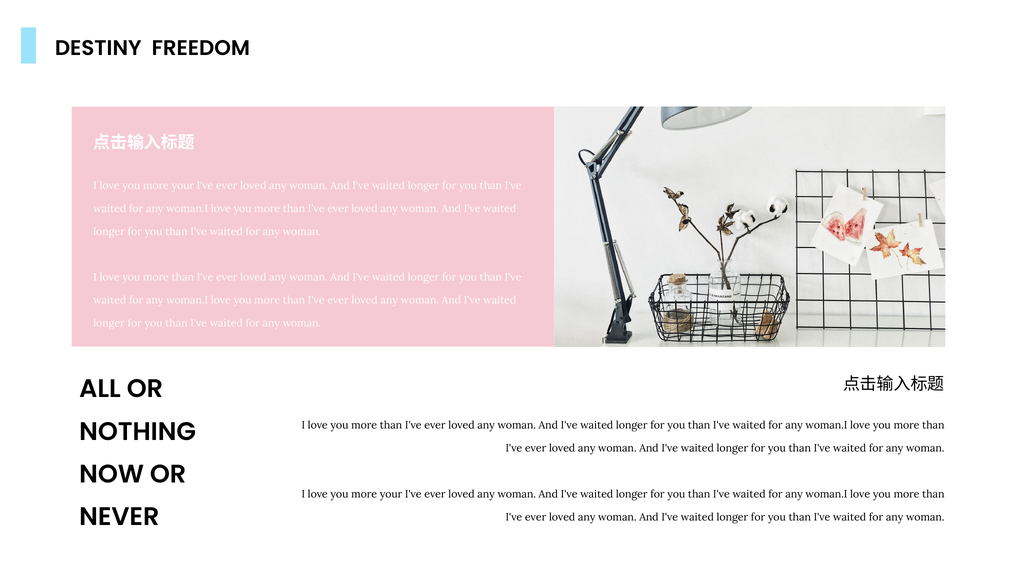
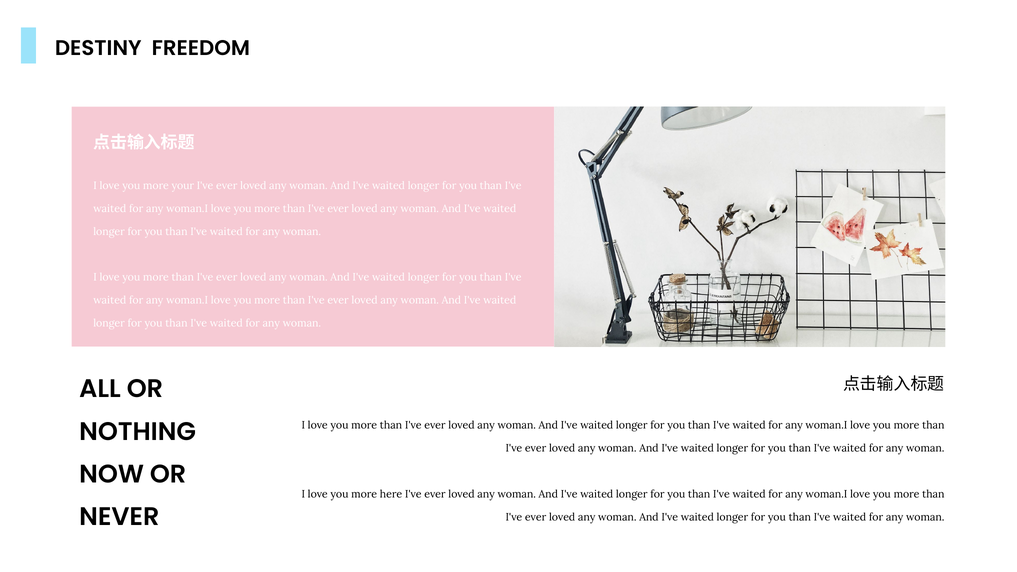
your: your -> here (391, 494)
